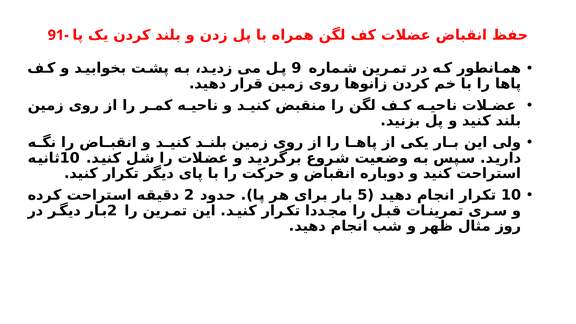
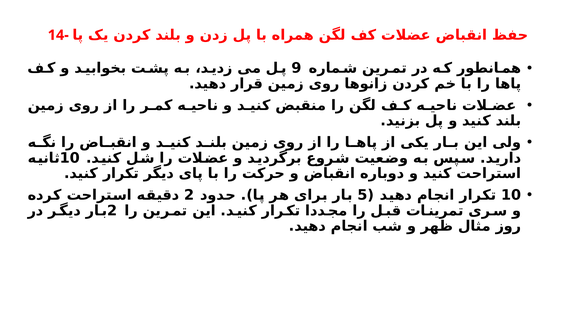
91-: 91- -> 14- (58, 35)
